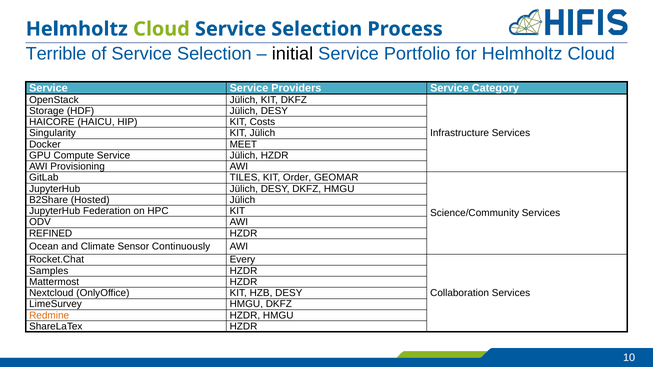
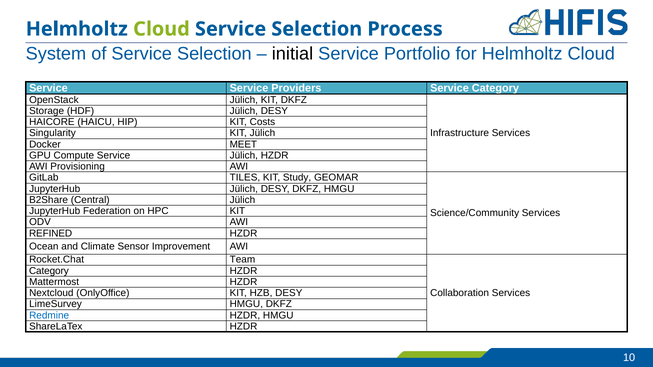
Terrible: Terrible -> System (56, 54)
Order: Order -> Study (297, 178)
Hosted: Hosted -> Central (90, 200)
Continuously: Continuously -> Improvement (181, 247)
Every: Every -> Team (242, 260)
Samples: Samples -> Category (49, 271)
Redmine colour: orange -> blue (49, 316)
